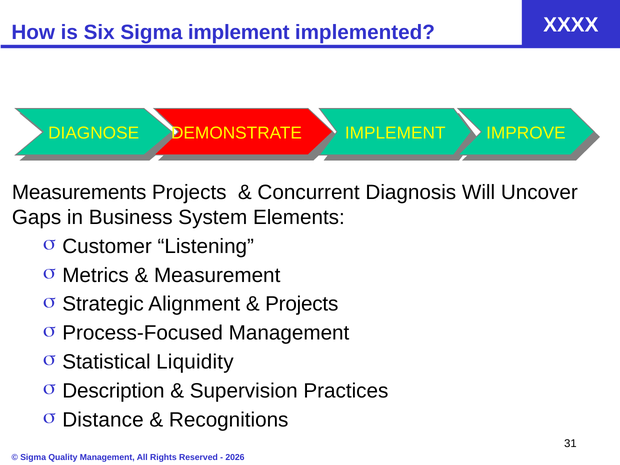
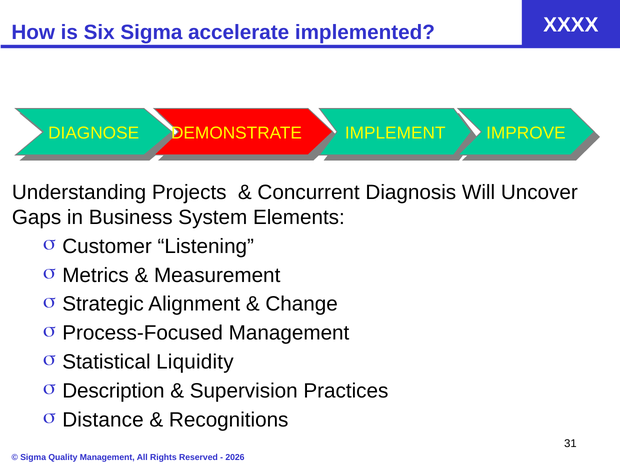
Sigma implement: implement -> accelerate (239, 32)
Measurements: Measurements -> Understanding (79, 193)
Projects: Projects -> Change (302, 304)
